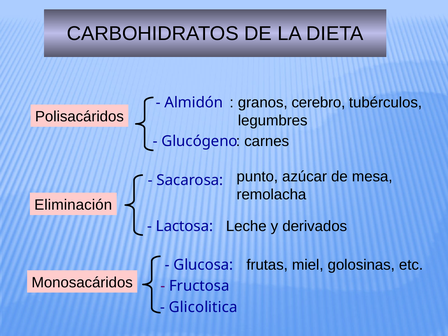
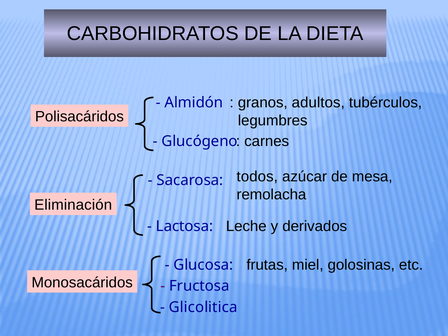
cerebro: cerebro -> adultos (318, 103)
punto: punto -> todos (257, 177)
